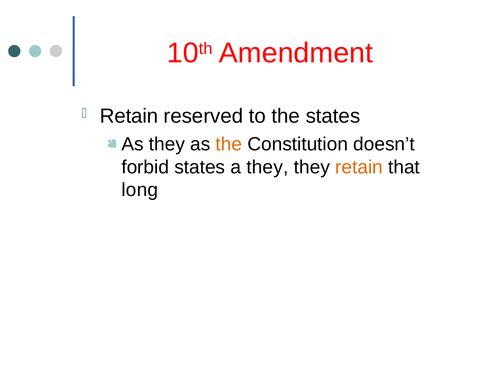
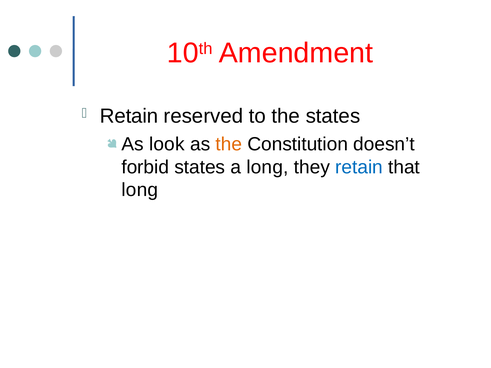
they: they -> look (167, 144)
a they: they -> long (267, 167)
retain colour: orange -> blue (359, 167)
